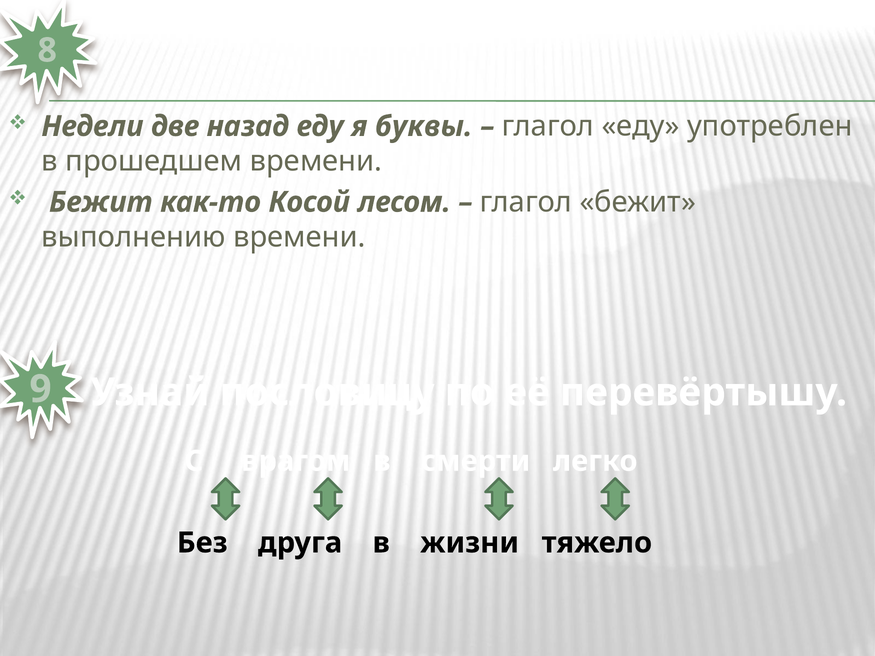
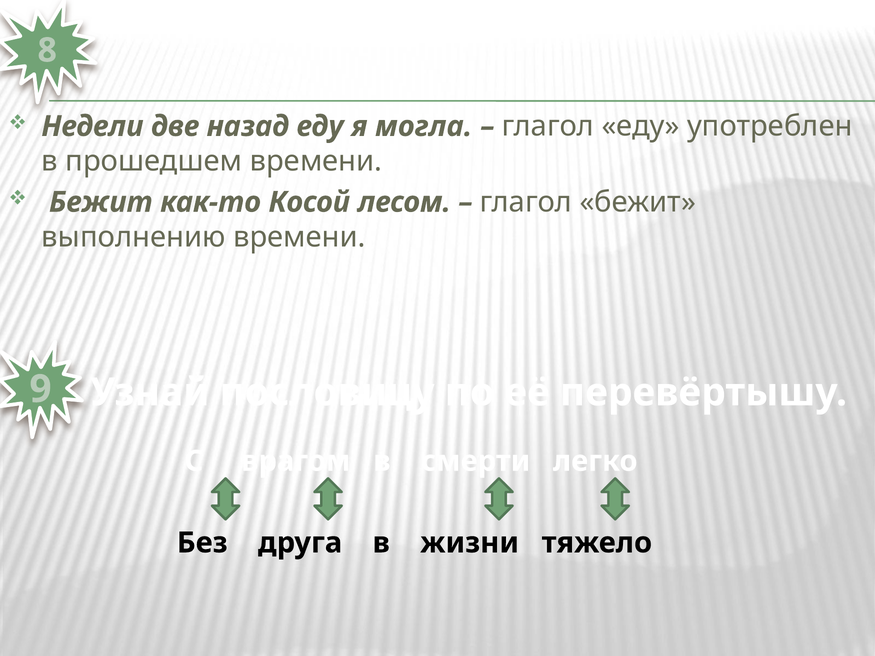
буквы: буквы -> могла (424, 126)
